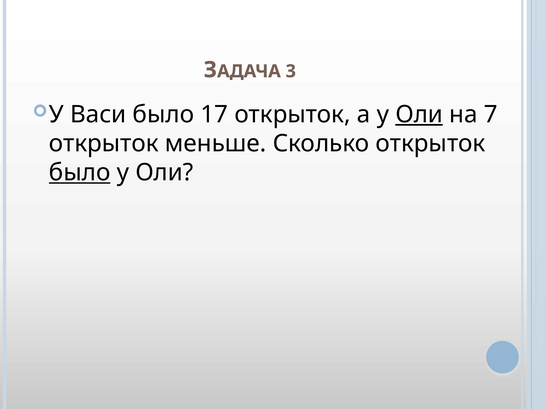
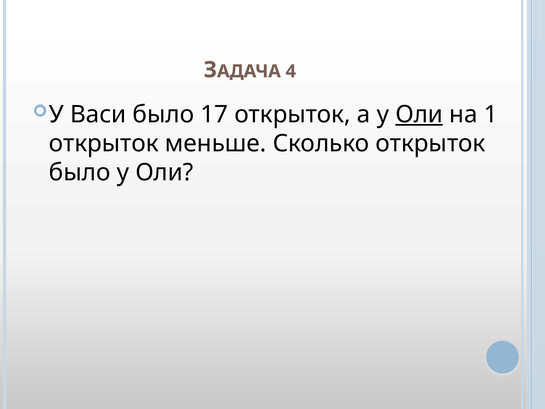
3: 3 -> 4 (291, 71)
7: 7 -> 1 (491, 114)
было underline: present -> none (80, 172)
